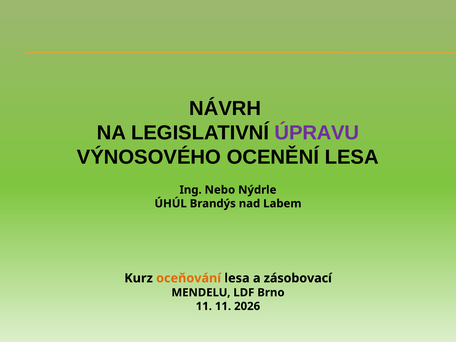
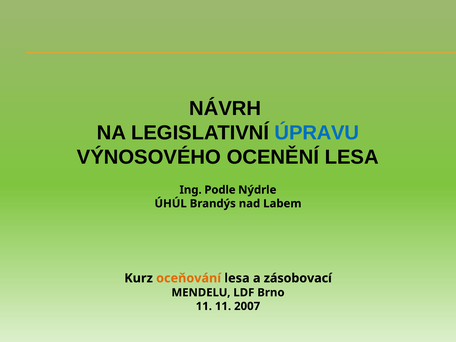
ÚPRAVU colour: purple -> blue (317, 133)
Nebo: Nebo -> Podle (220, 190)
2026: 2026 -> 2007 (247, 306)
